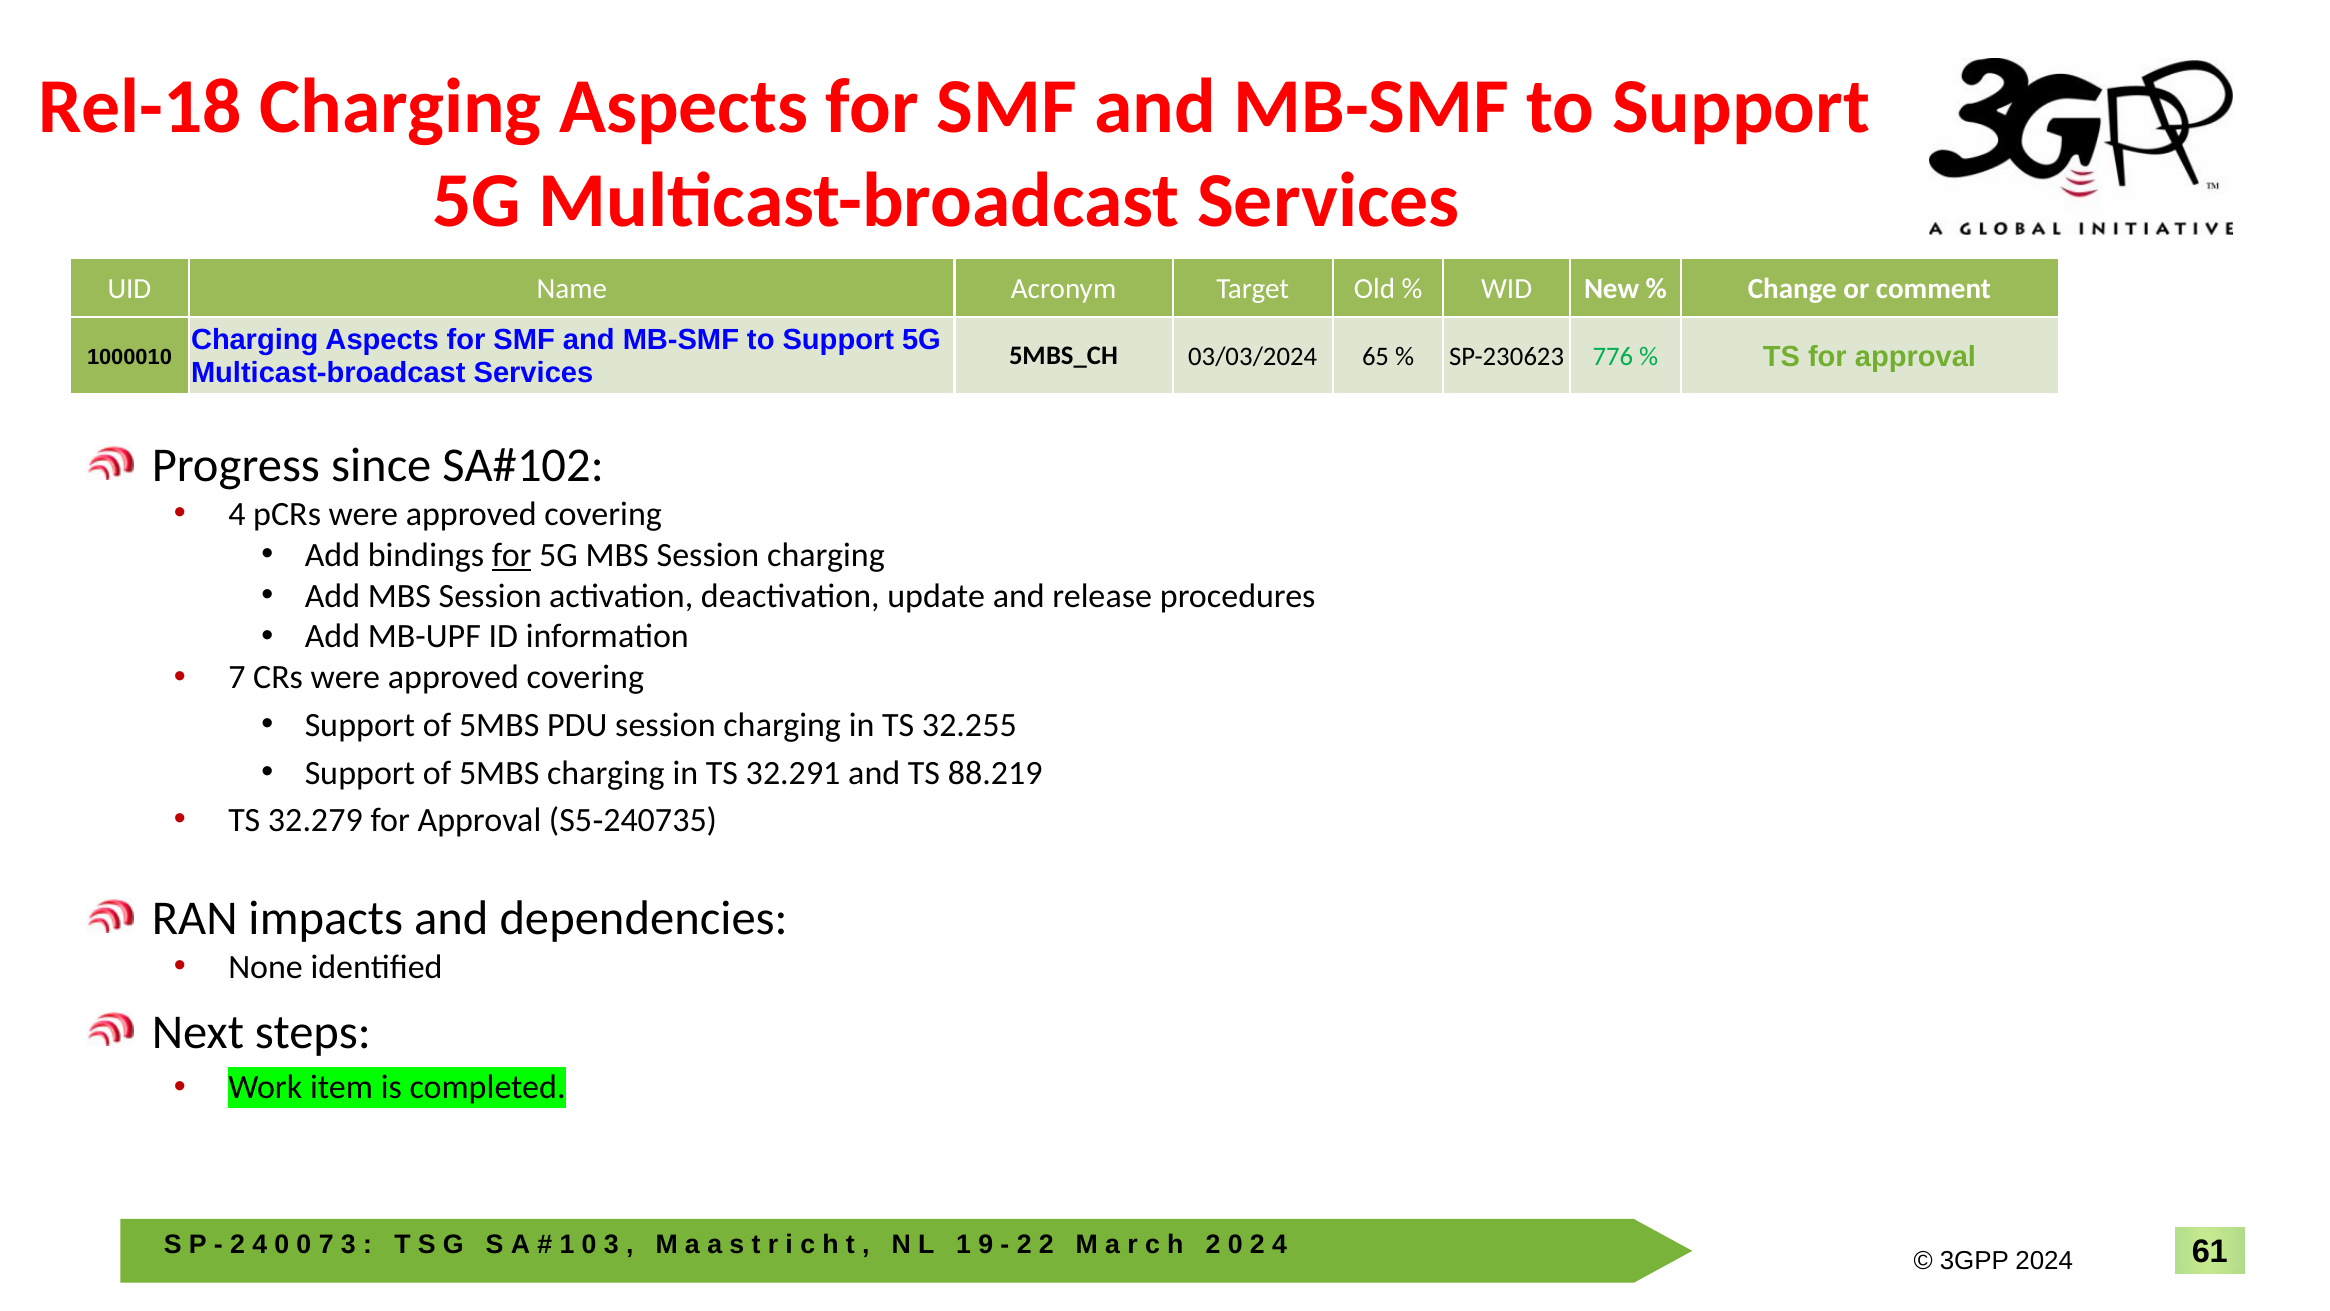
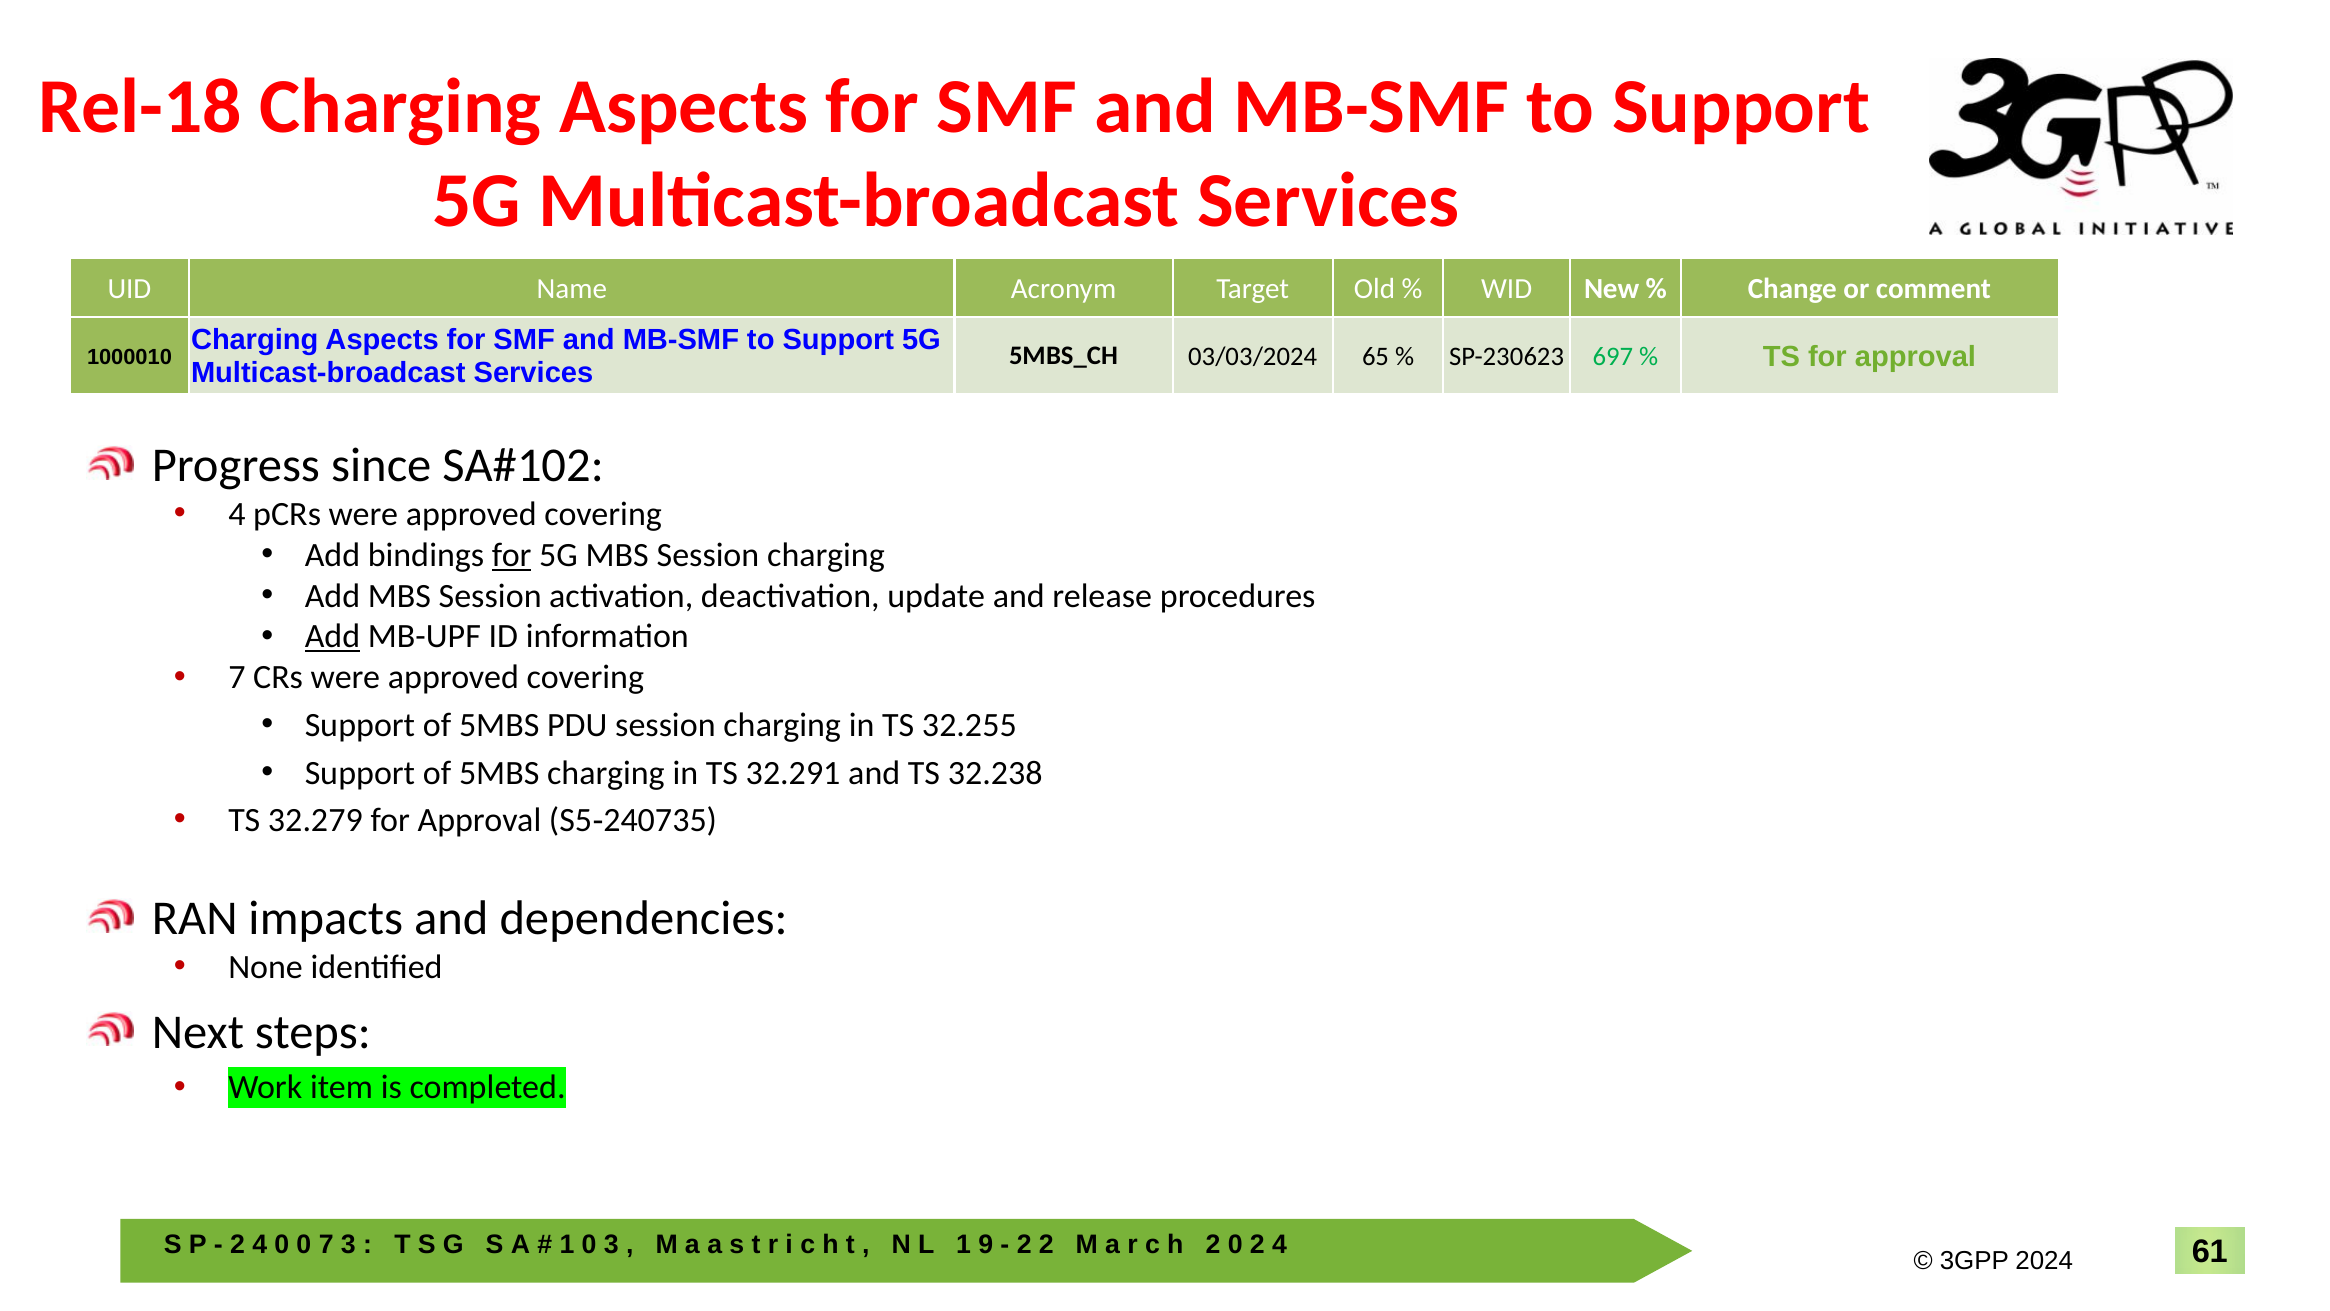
776: 776 -> 697 (1613, 357)
Add underline: none -> present (332, 637)
88.219: 88.219 -> 32.238 (995, 773)
